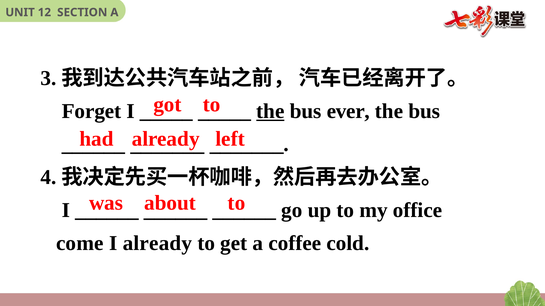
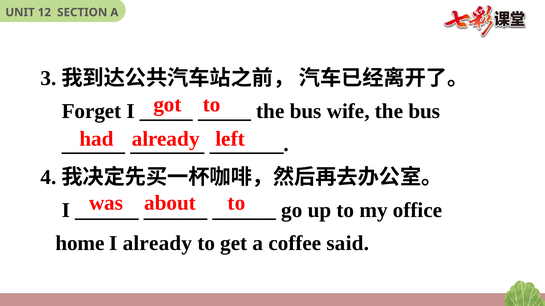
the underline: present -> none (270, 111)
ever: ever -> wife (348, 111)
come: come -> home (80, 244)
cold: cold -> said (348, 244)
